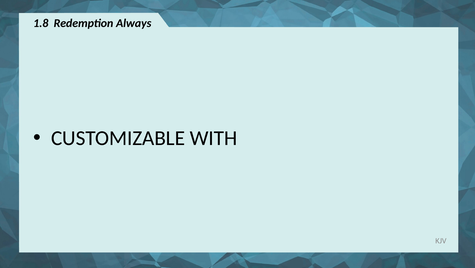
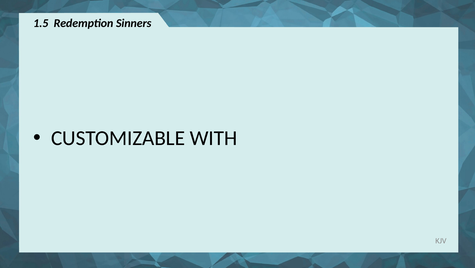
1.8: 1.8 -> 1.5 (41, 23)
Always: Always -> Sinners (134, 23)
